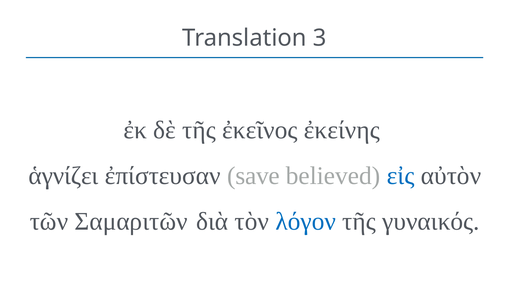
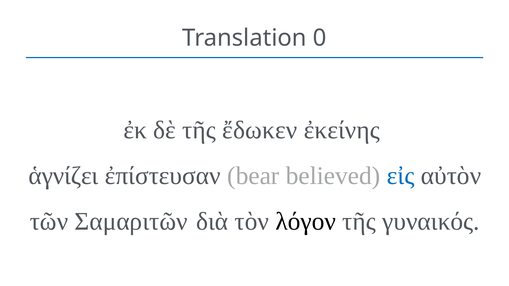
3: 3 -> 0 (320, 38)
ἐκεῖνος: ἐκεῖνος -> ἔδωκεν (260, 130)
save: save -> bear (253, 176)
λόγον colour: blue -> black (306, 222)
